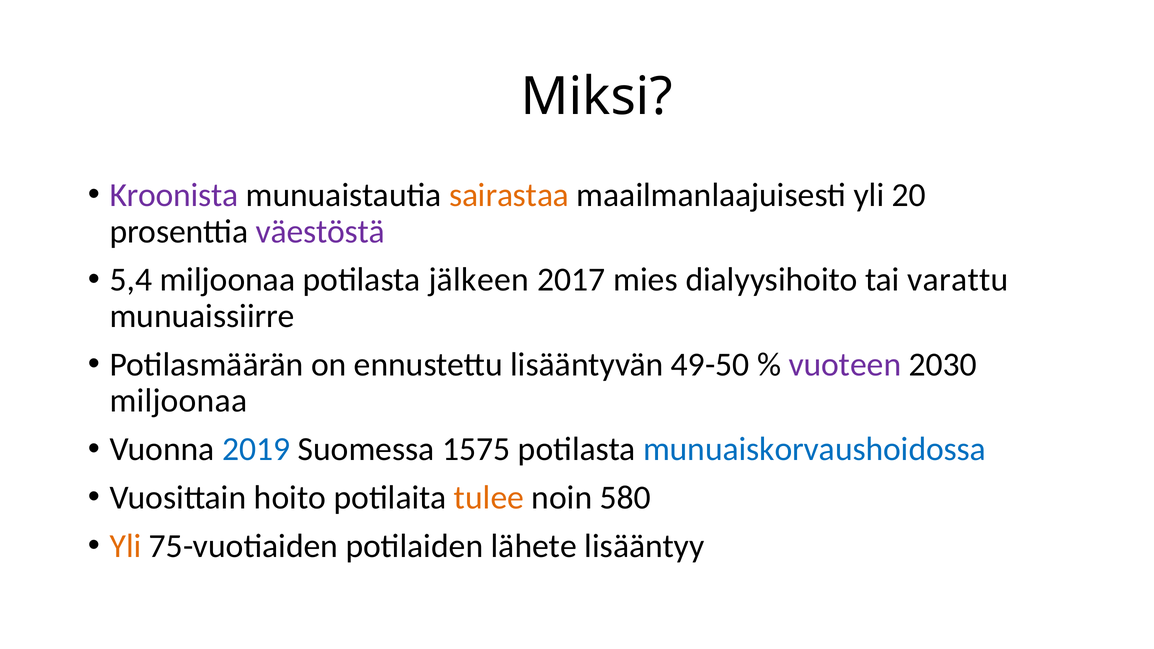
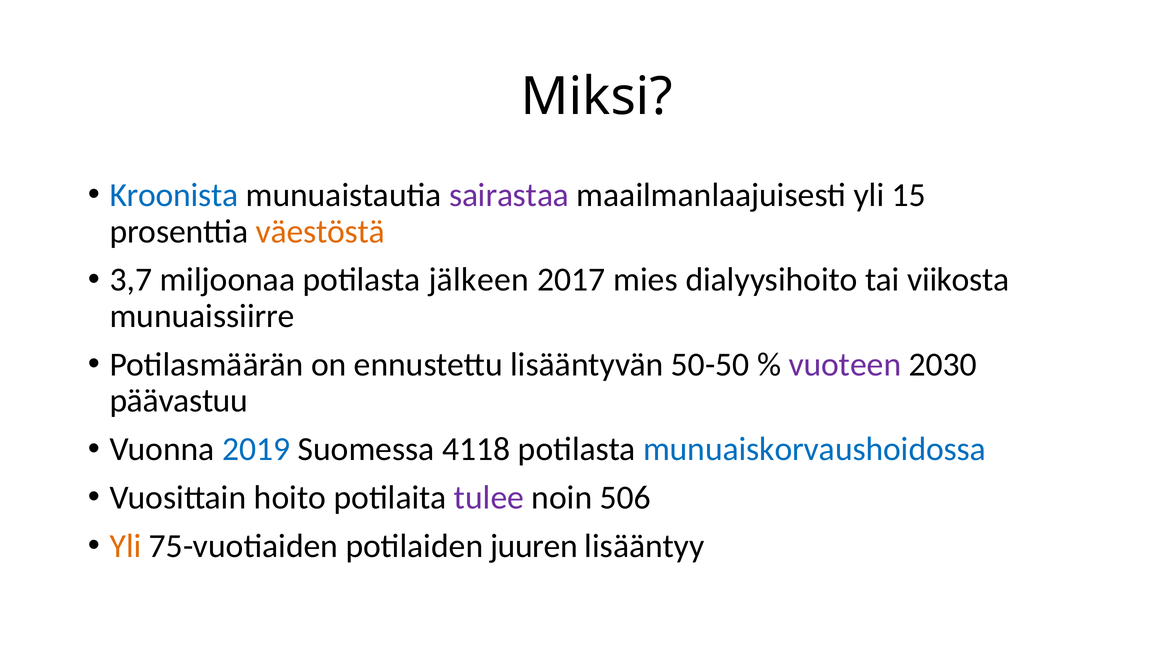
Kroonista colour: purple -> blue (174, 195)
sairastaa colour: orange -> purple (509, 195)
20: 20 -> 15 (909, 195)
väestöstä colour: purple -> orange (320, 231)
5,4: 5,4 -> 3,7 (131, 280)
varattu: varattu -> viikosta (958, 280)
49-50: 49-50 -> 50-50 (710, 365)
miljoonaa: miljoonaa -> päävastuu (179, 401)
1575: 1575 -> 4118 (476, 449)
tulee colour: orange -> purple (489, 498)
580: 580 -> 506 (625, 498)
lähete: lähete -> juuren (534, 546)
